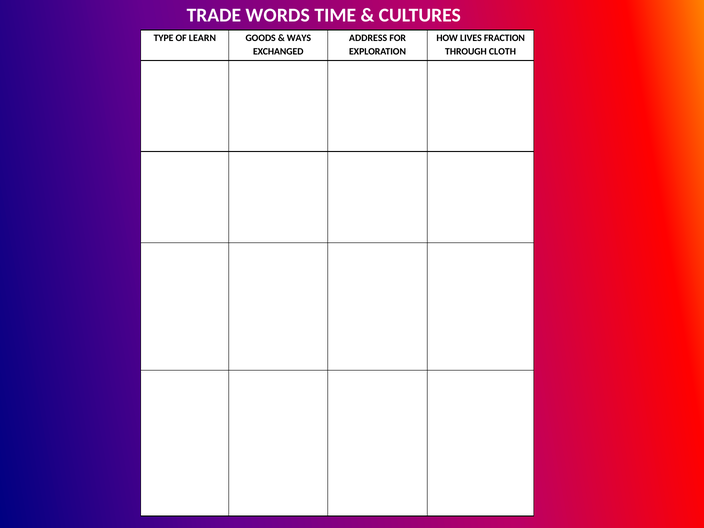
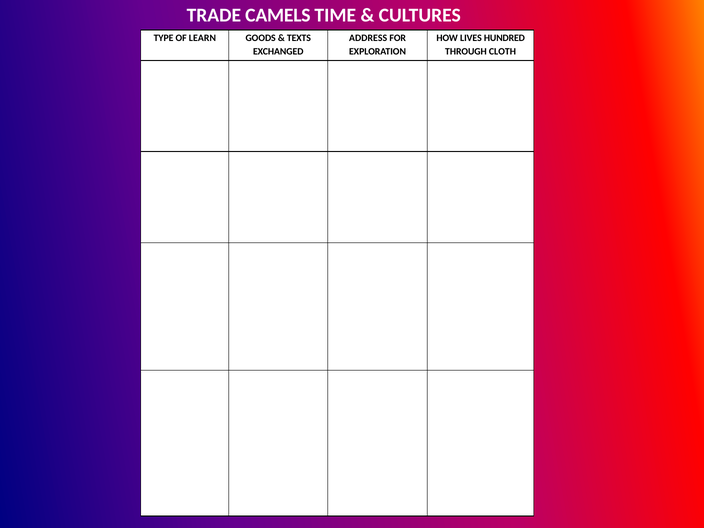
WORDS: WORDS -> CAMELS (278, 15)
WAYS: WAYS -> TEXTS (299, 38)
FRACTION: FRACTION -> HUNDRED (504, 38)
